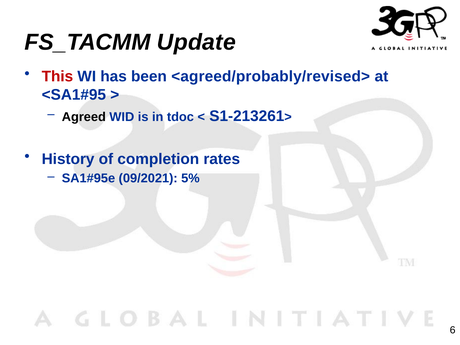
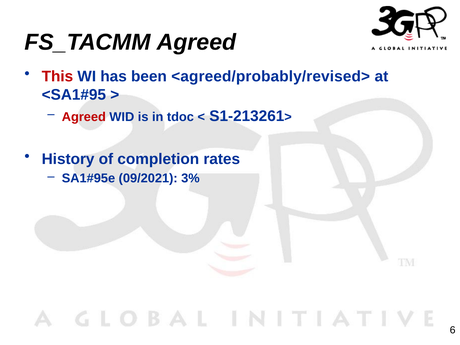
FS_TACMM Update: Update -> Agreed (197, 42)
Agreed colour: black -> red (84, 117)
5%: 5% -> 3% (190, 178)
